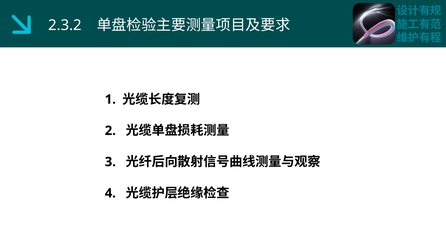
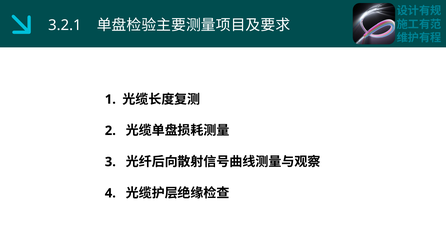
2.3.2: 2.3.2 -> 3.2.1 (65, 25)
